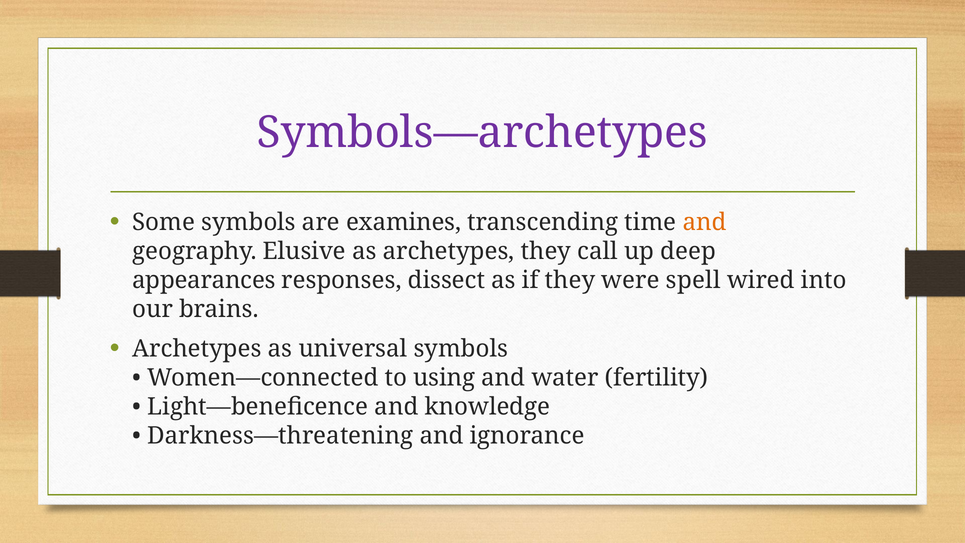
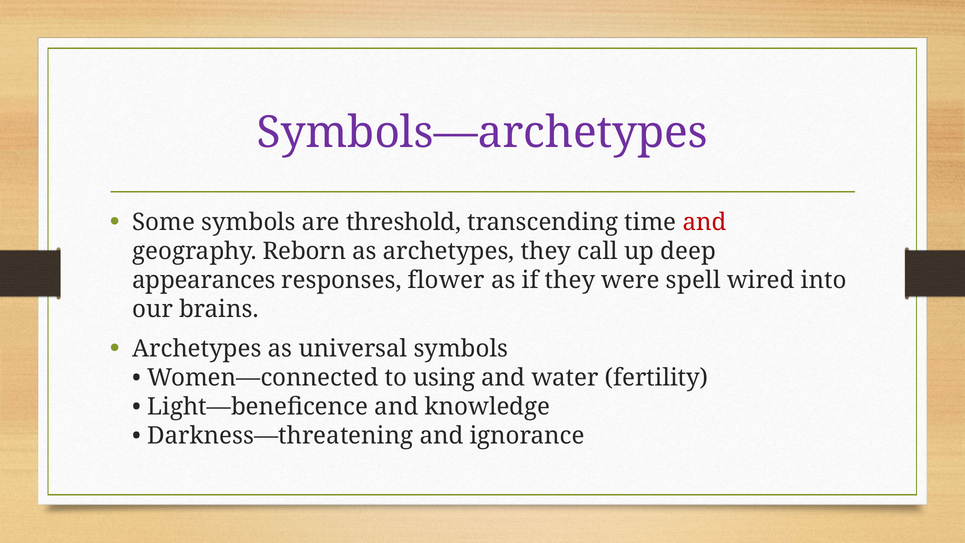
examines: examines -> threshold (404, 222)
and colour: orange -> red (704, 222)
Elusive: Elusive -> Reborn (304, 251)
dissect: dissect -> flower (446, 280)
